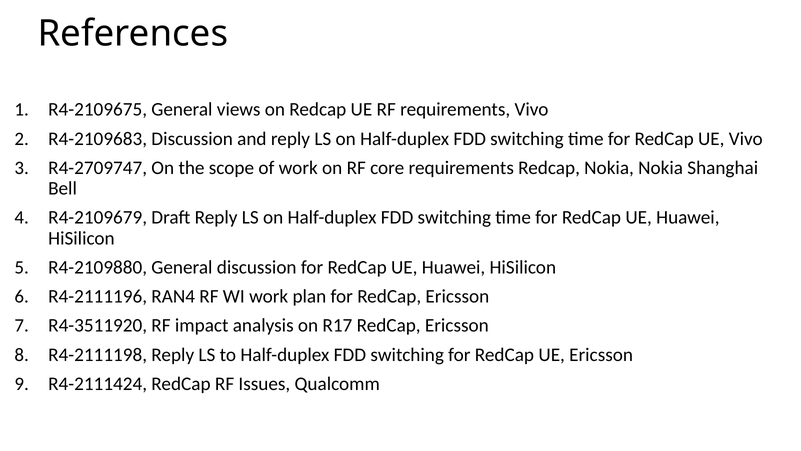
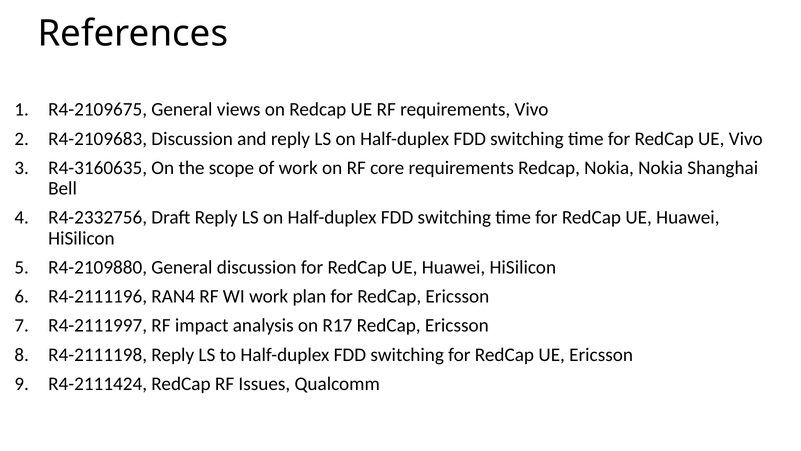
R4-2709747: R4-2709747 -> R4-3160635 (98, 168)
R4-2109679: R4-2109679 -> R4-2332756 (98, 217)
R4-3511920: R4-3511920 -> R4-2111997 (98, 325)
